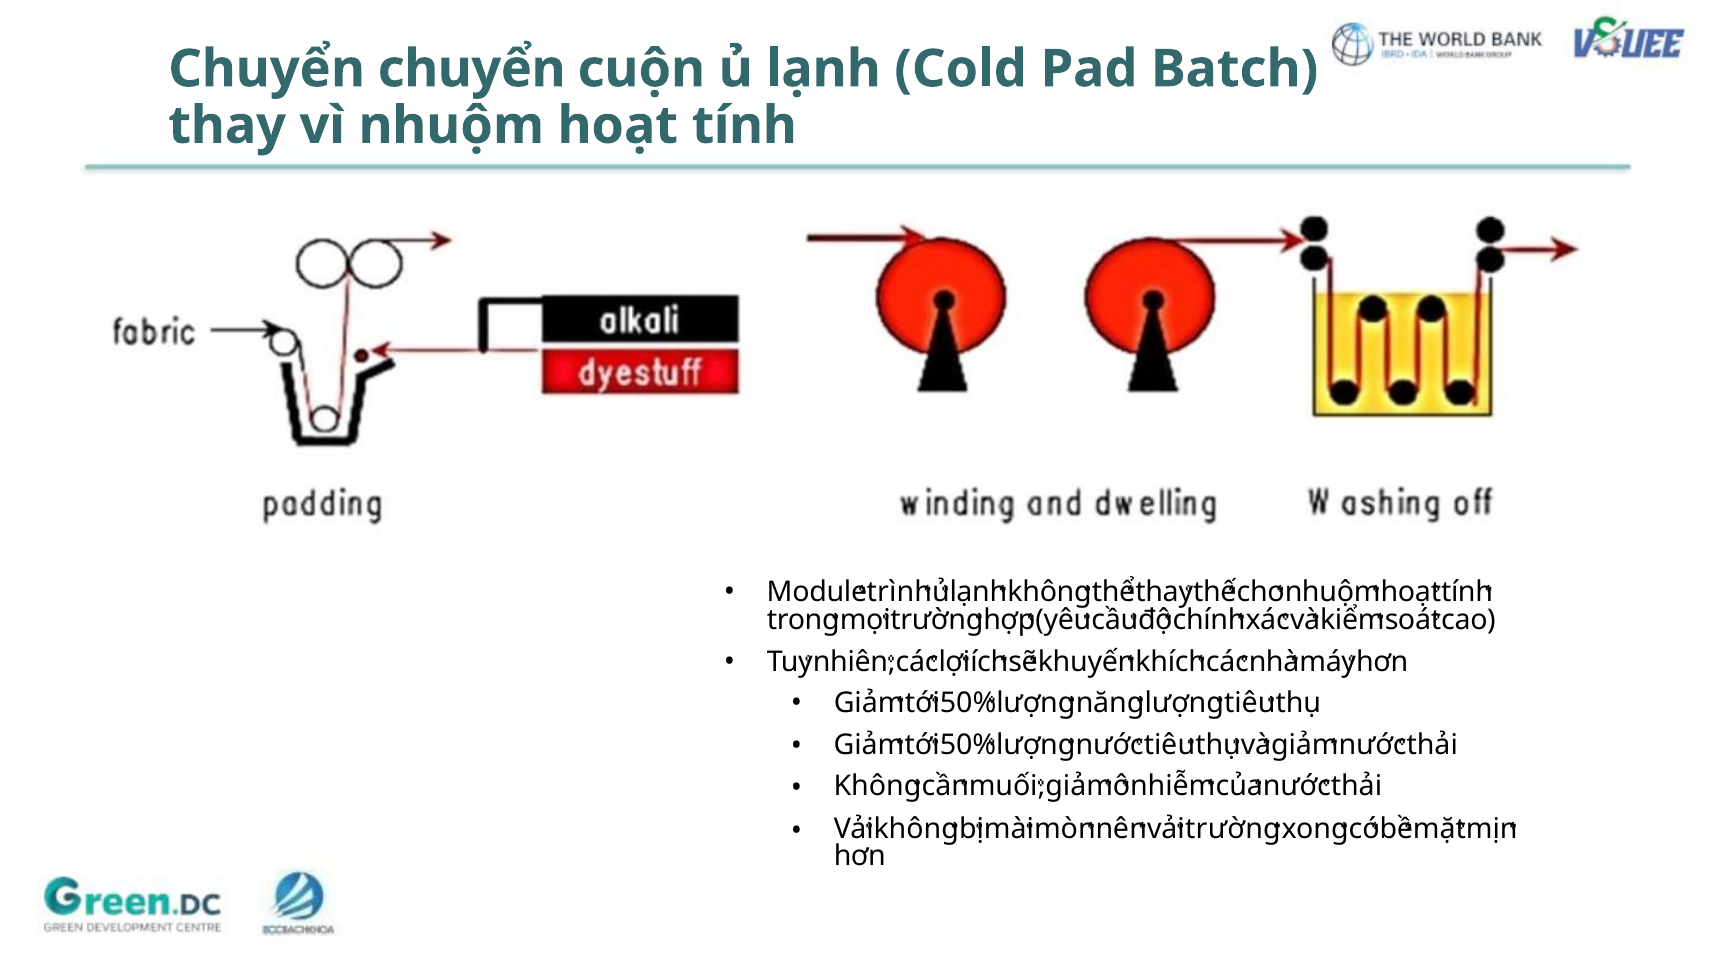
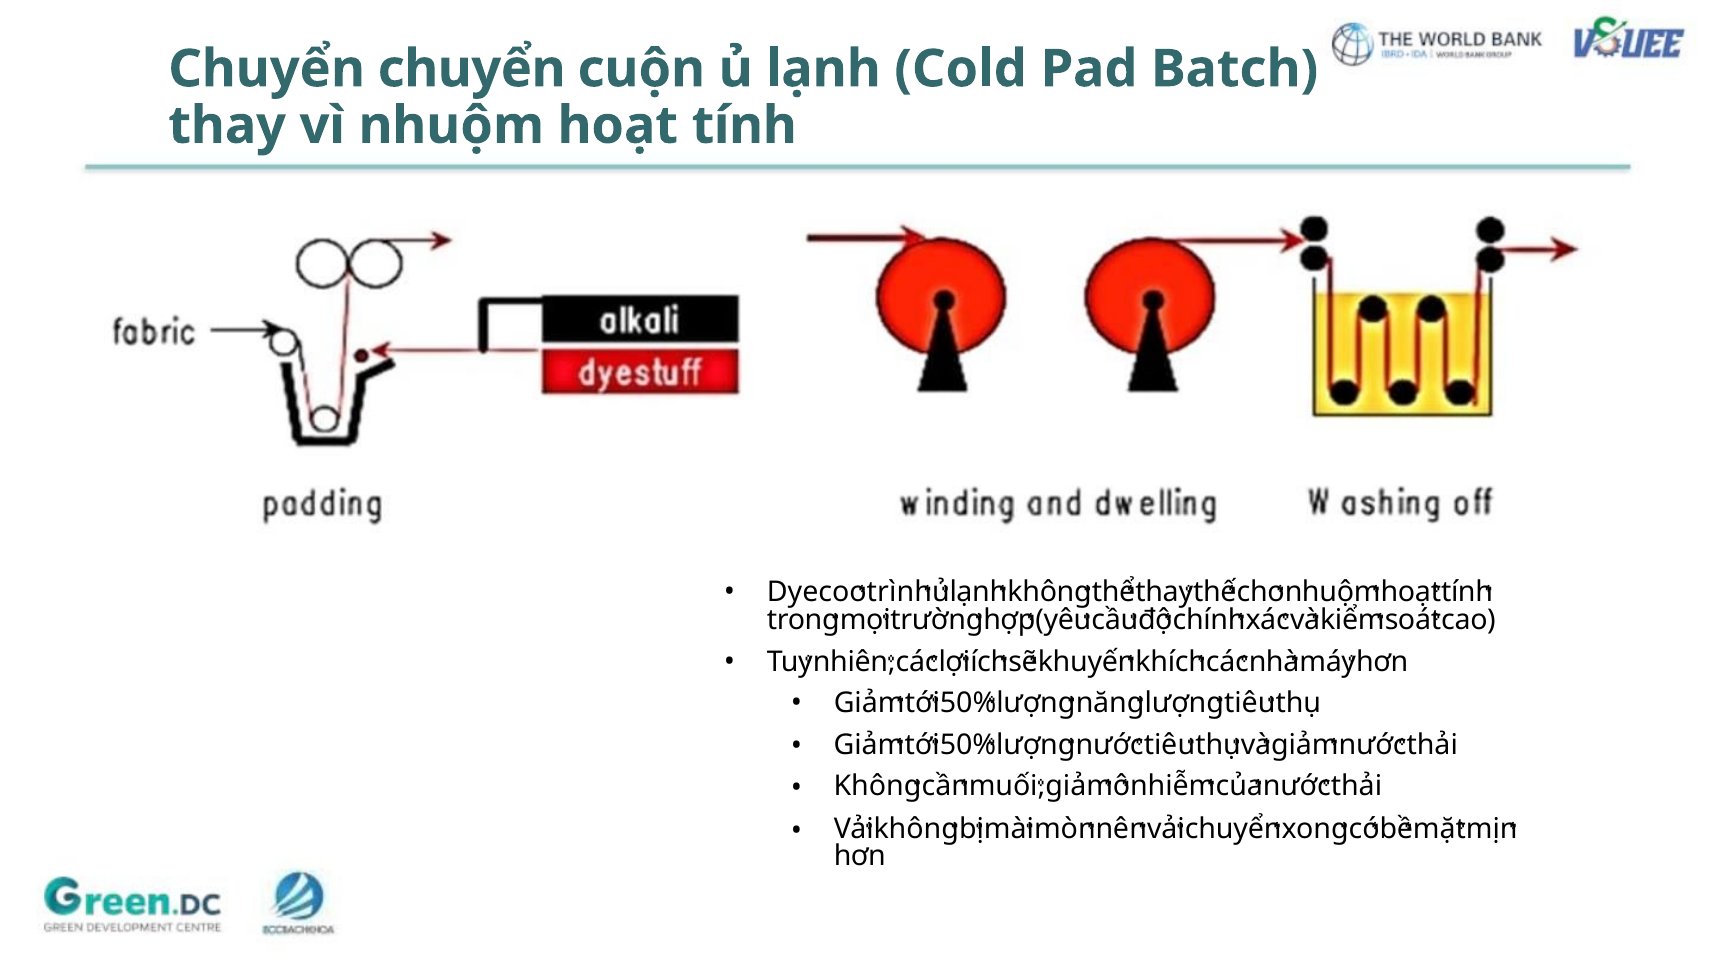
Module: Module -> Dyecoo (817, 593)
trường: trường -> chuyển (1233, 829)
